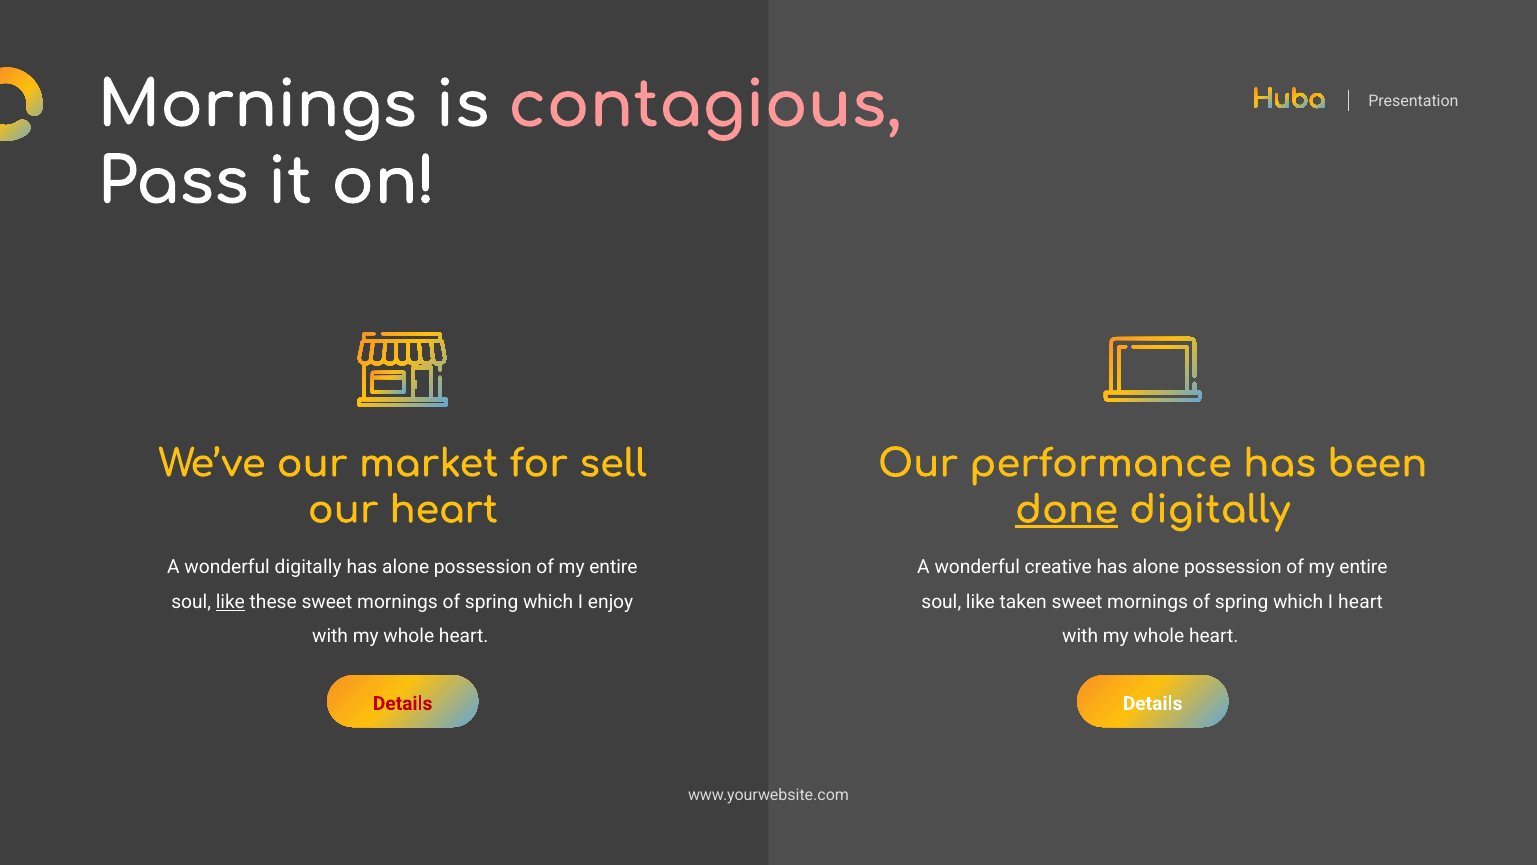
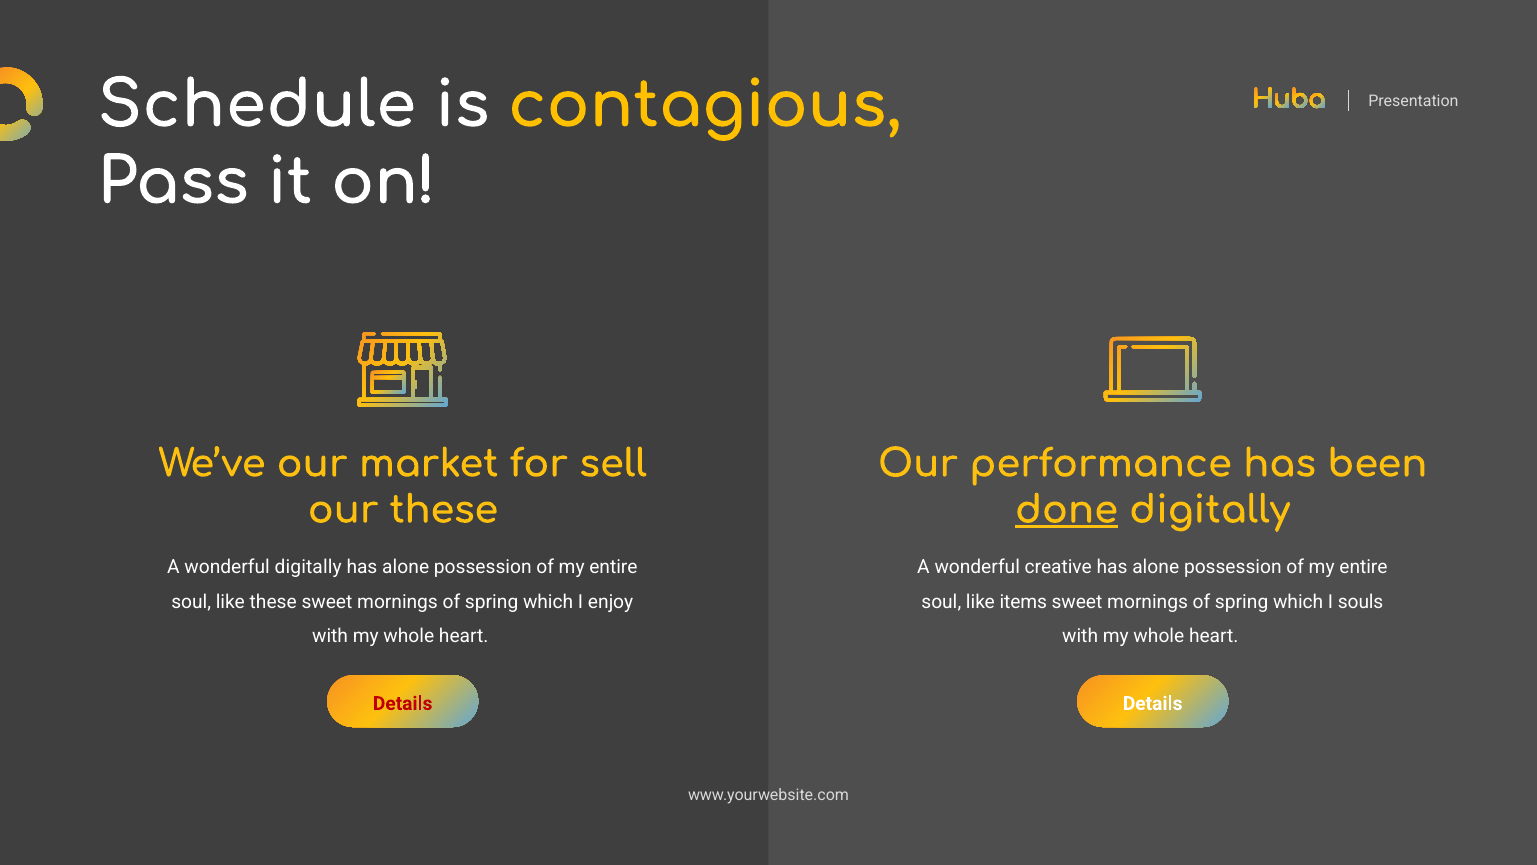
Mornings: Mornings -> Schedule (257, 105)
contagious colour: pink -> yellow (705, 105)
our heart: heart -> these (444, 510)
like underline: present -> none (230, 602)
taken: taken -> items (1023, 602)
I heart: heart -> souls (1361, 602)
